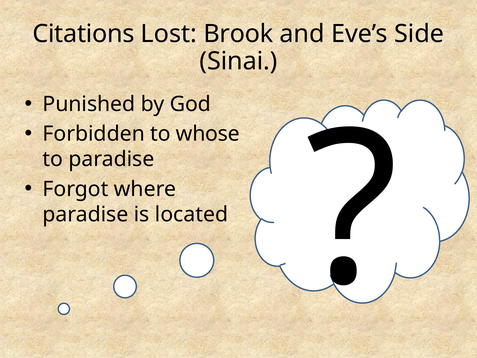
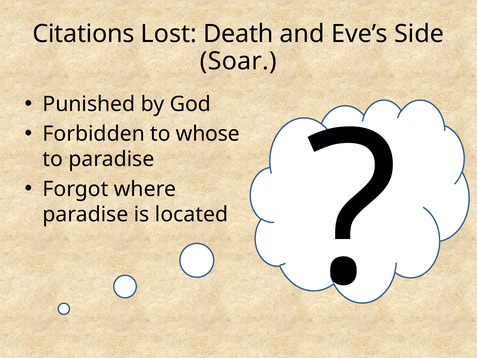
Brook: Brook -> Death (238, 34)
Sinai: Sinai -> Soar (238, 61)
